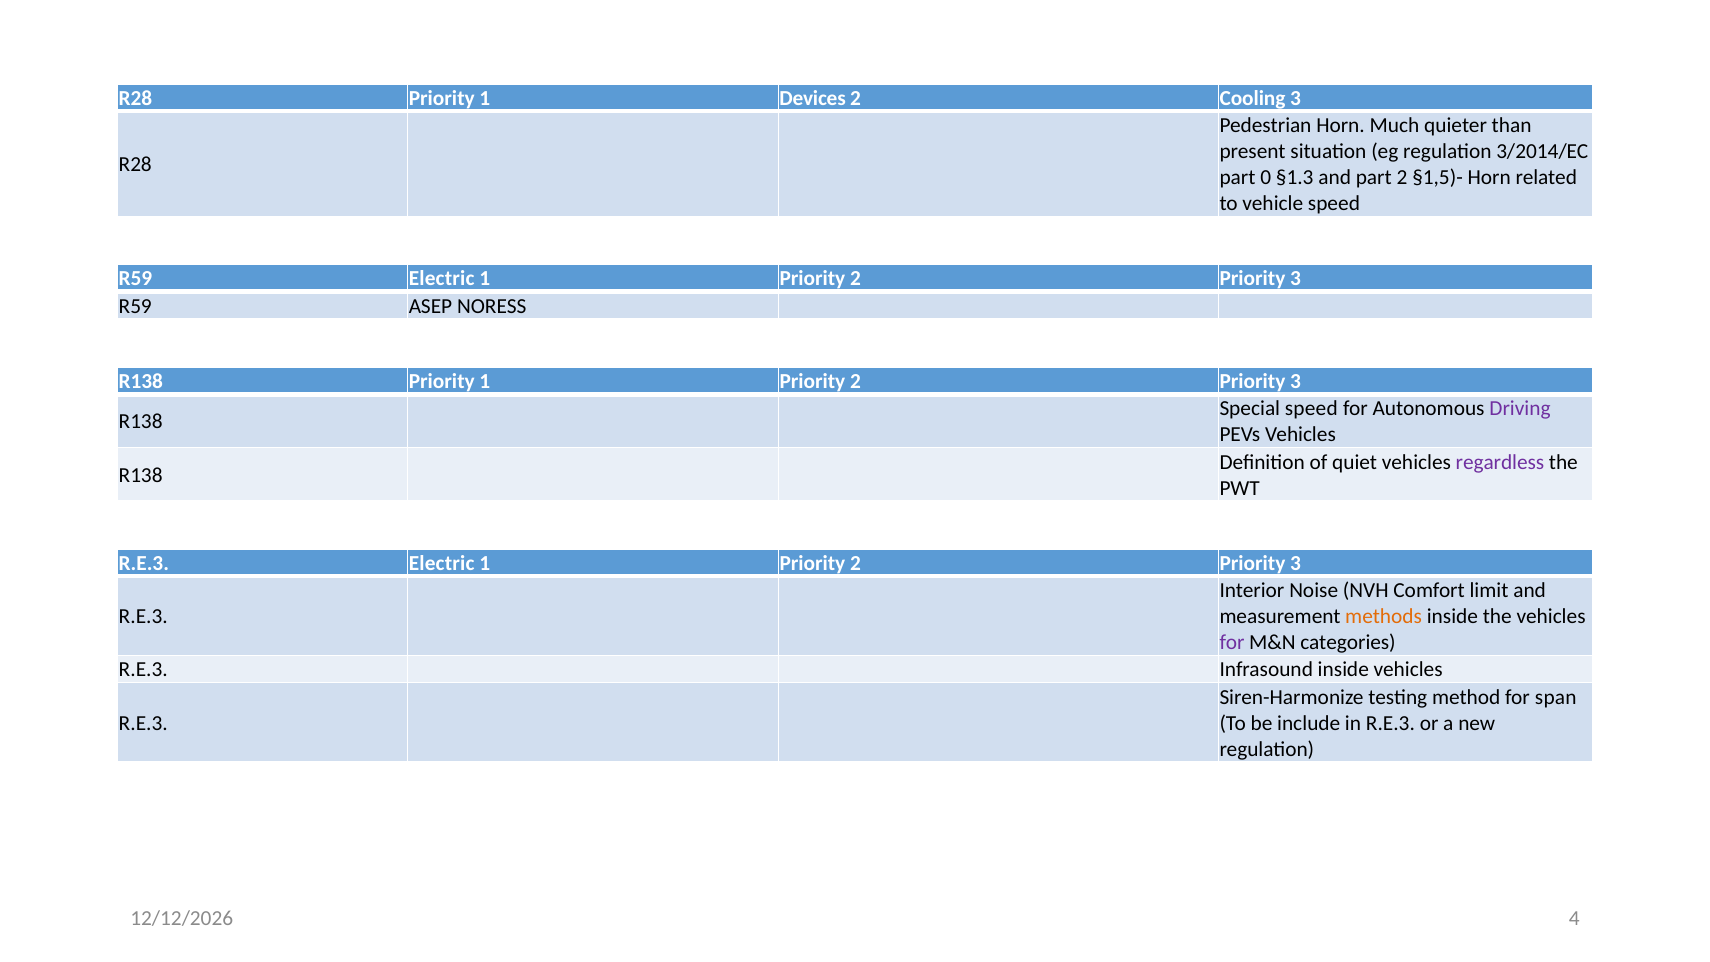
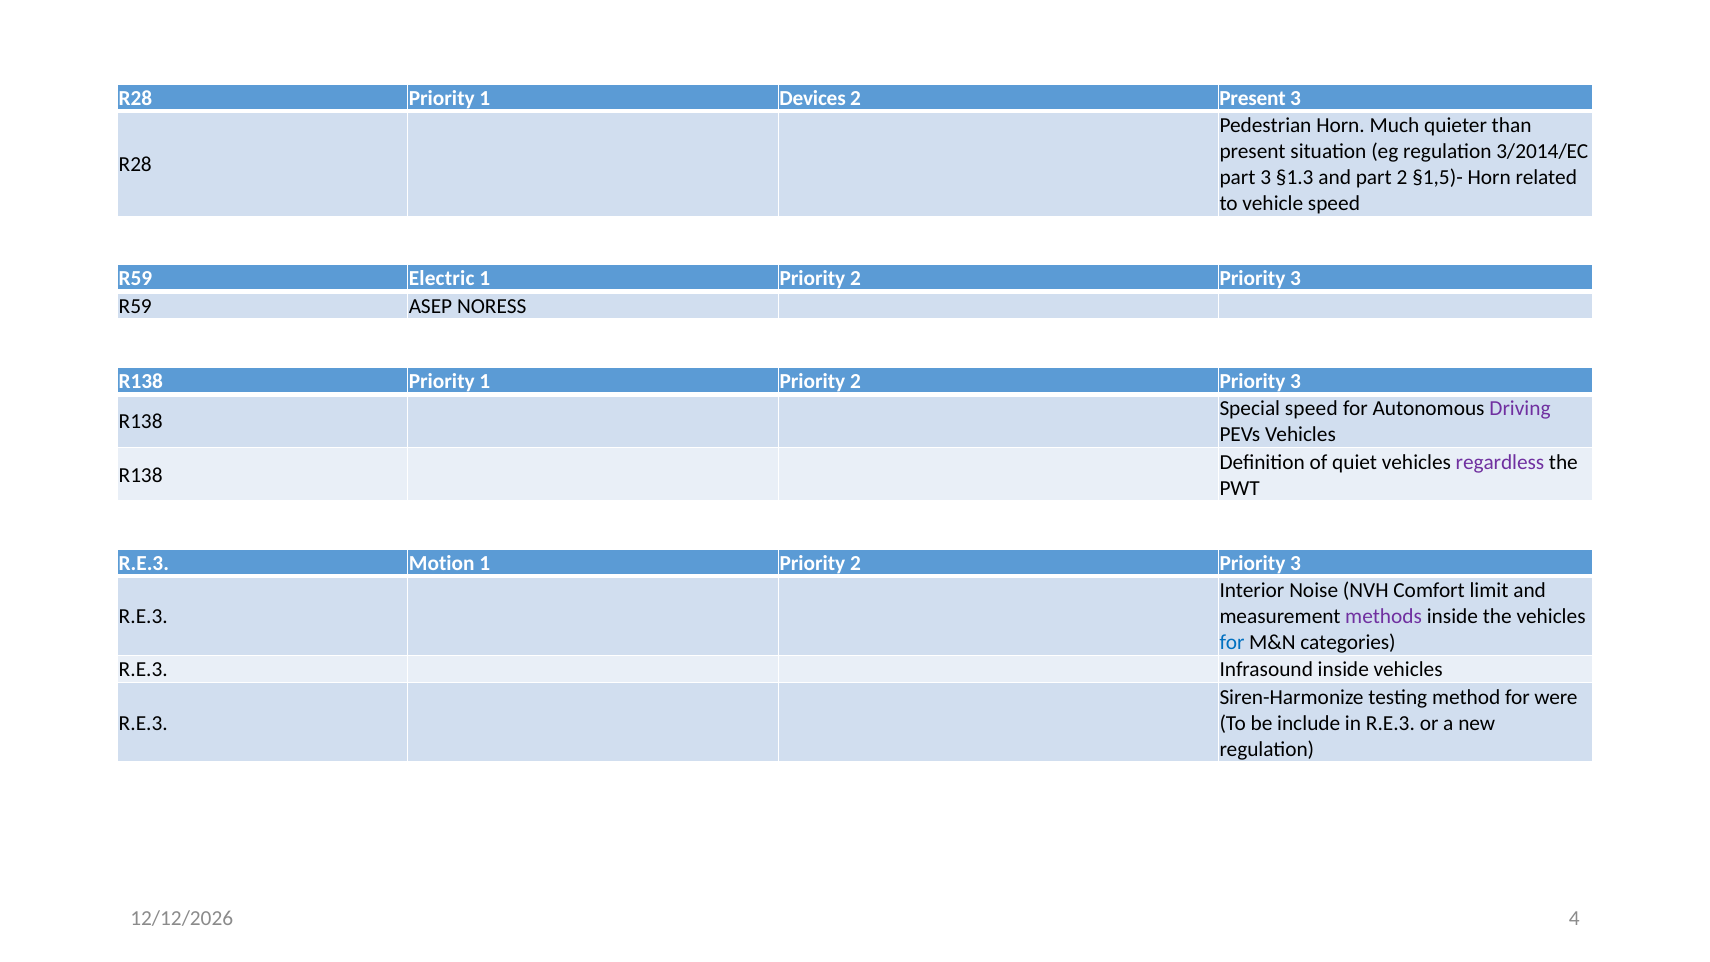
2 Cooling: Cooling -> Present (1253, 98)
part 0: 0 -> 3 (1266, 178)
R.E.3 Electric: Electric -> Motion (442, 563)
methods colour: orange -> purple (1384, 616)
for colour: purple -> blue (1232, 642)
span: span -> were (1556, 697)
